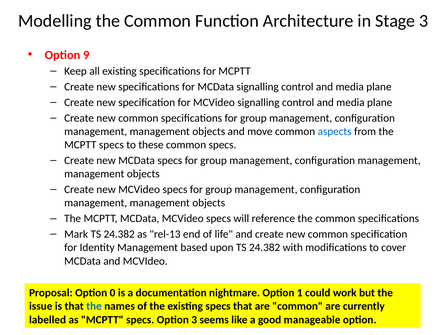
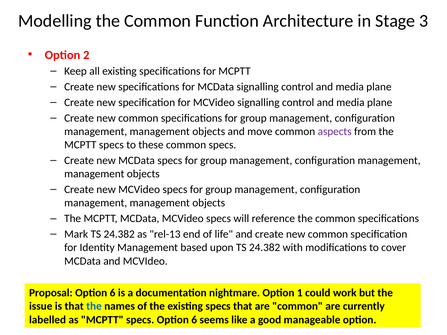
9: 9 -> 2 (86, 55)
aspects colour: blue -> purple (335, 132)
Proposal Option 0: 0 -> 6 (113, 293)
specs Option 3: 3 -> 6 (194, 320)
